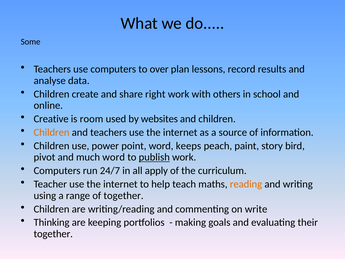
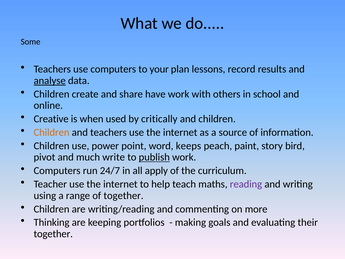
over: over -> your (159, 69)
analyse underline: none -> present (50, 81)
right: right -> have (155, 94)
room: room -> when (92, 119)
websites: websites -> critically (159, 119)
much word: word -> write (114, 157)
reading colour: orange -> purple (246, 184)
write: write -> more (256, 209)
